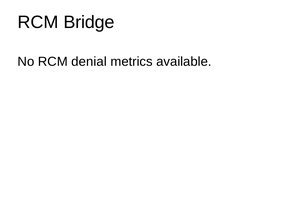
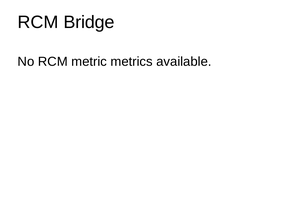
denial: denial -> metric (89, 62)
